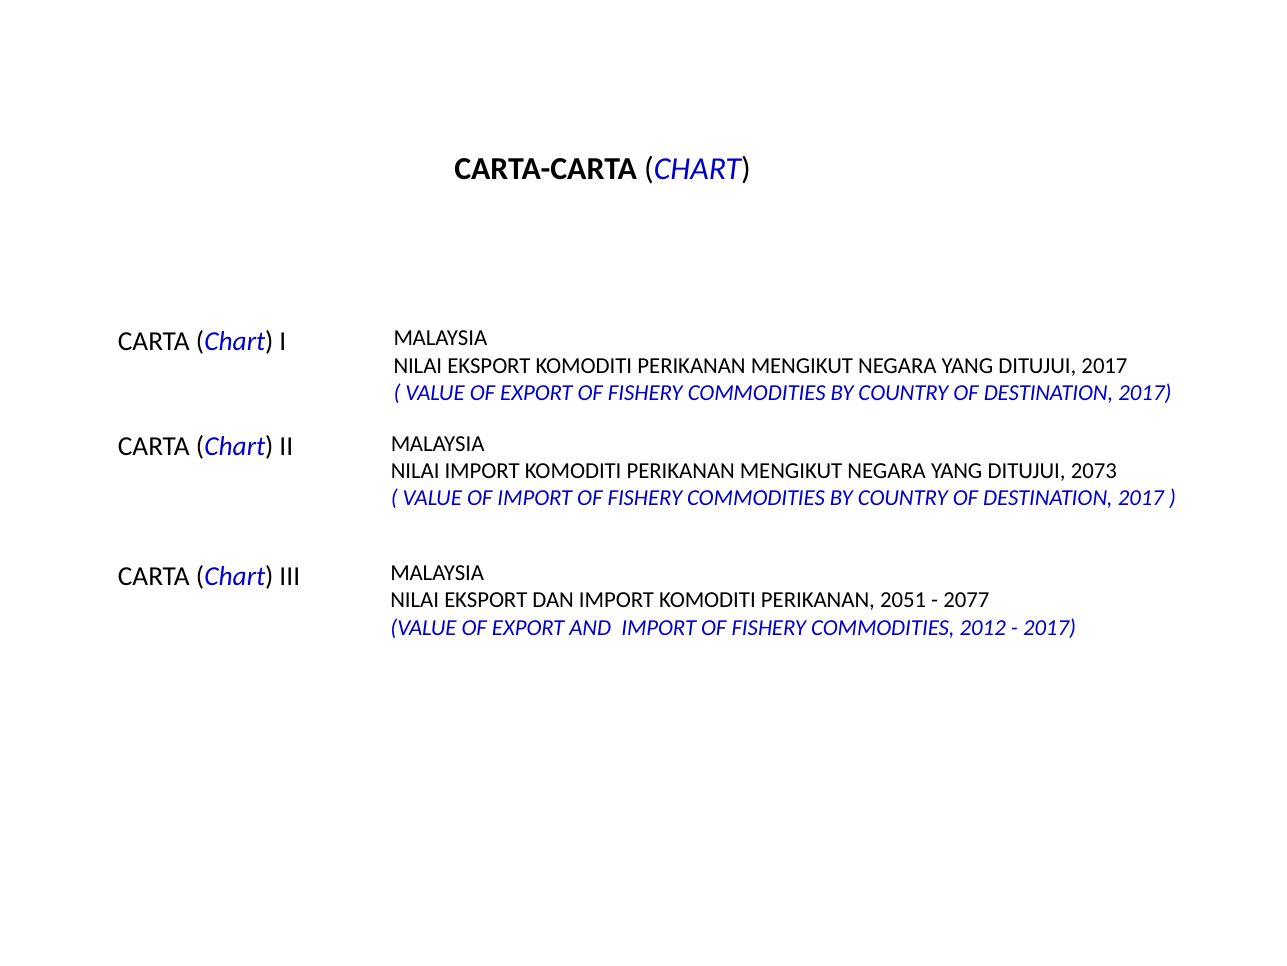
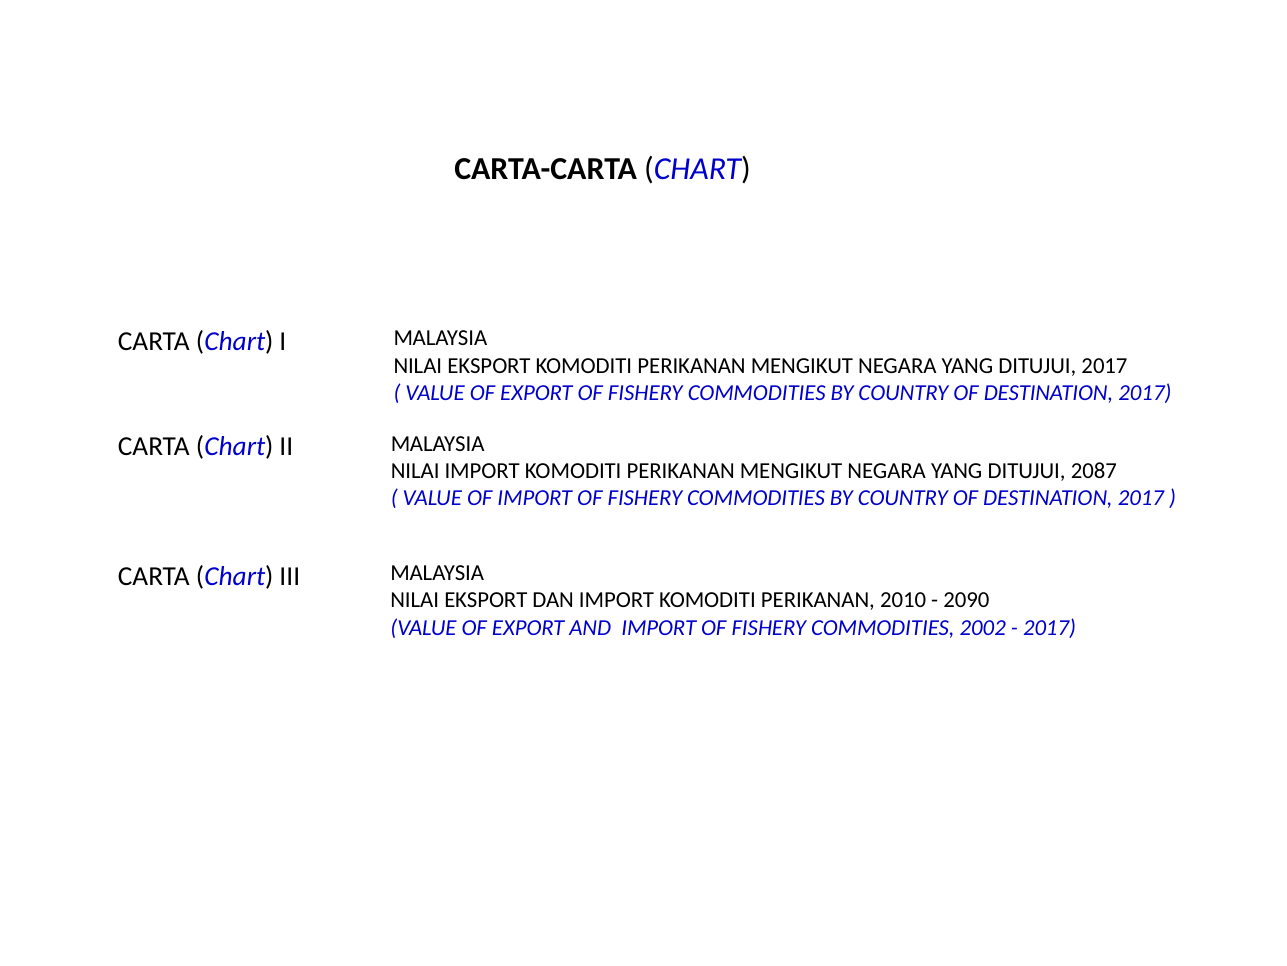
2073: 2073 -> 2087 (1094, 471)
2051: 2051 -> 2010 (903, 600)
2077: 2077 -> 2090 (966, 600)
2012: 2012 -> 2002 (983, 627)
